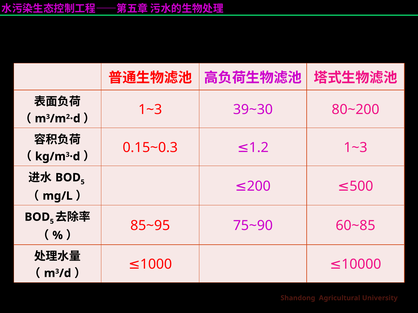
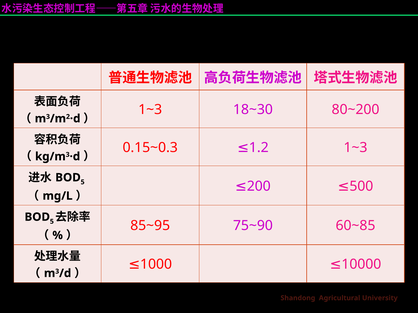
39~30: 39~30 -> 18~30 (253, 110)
